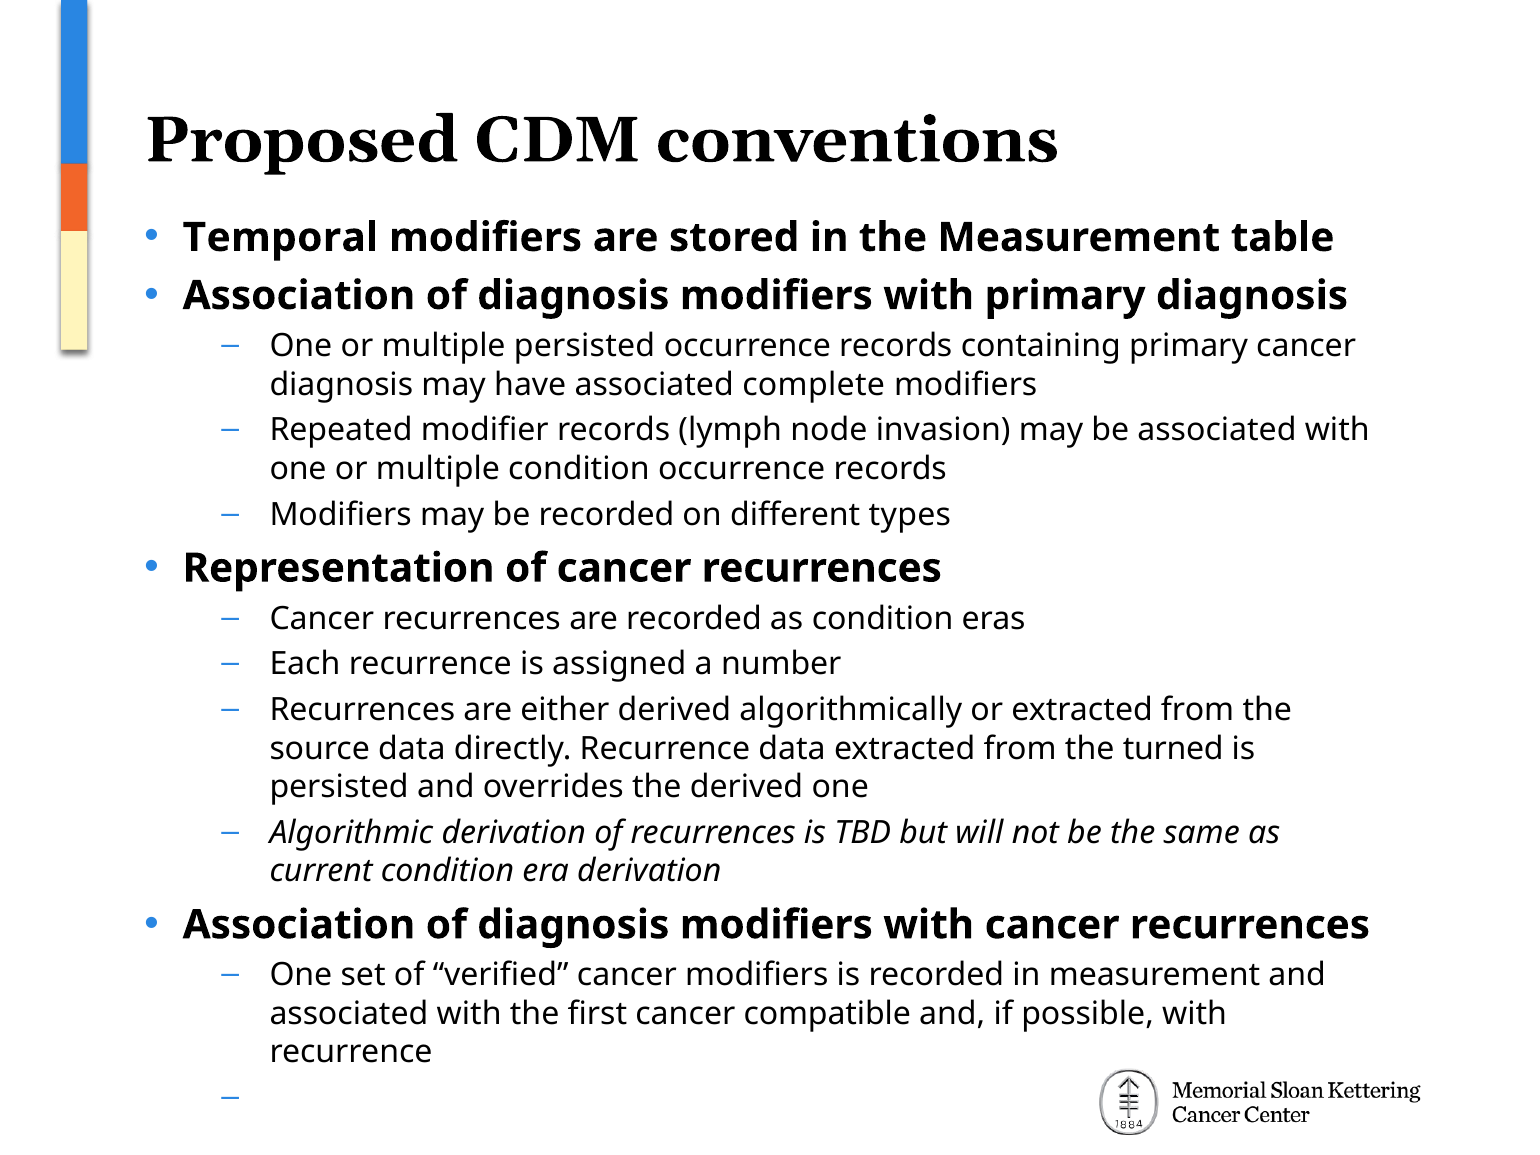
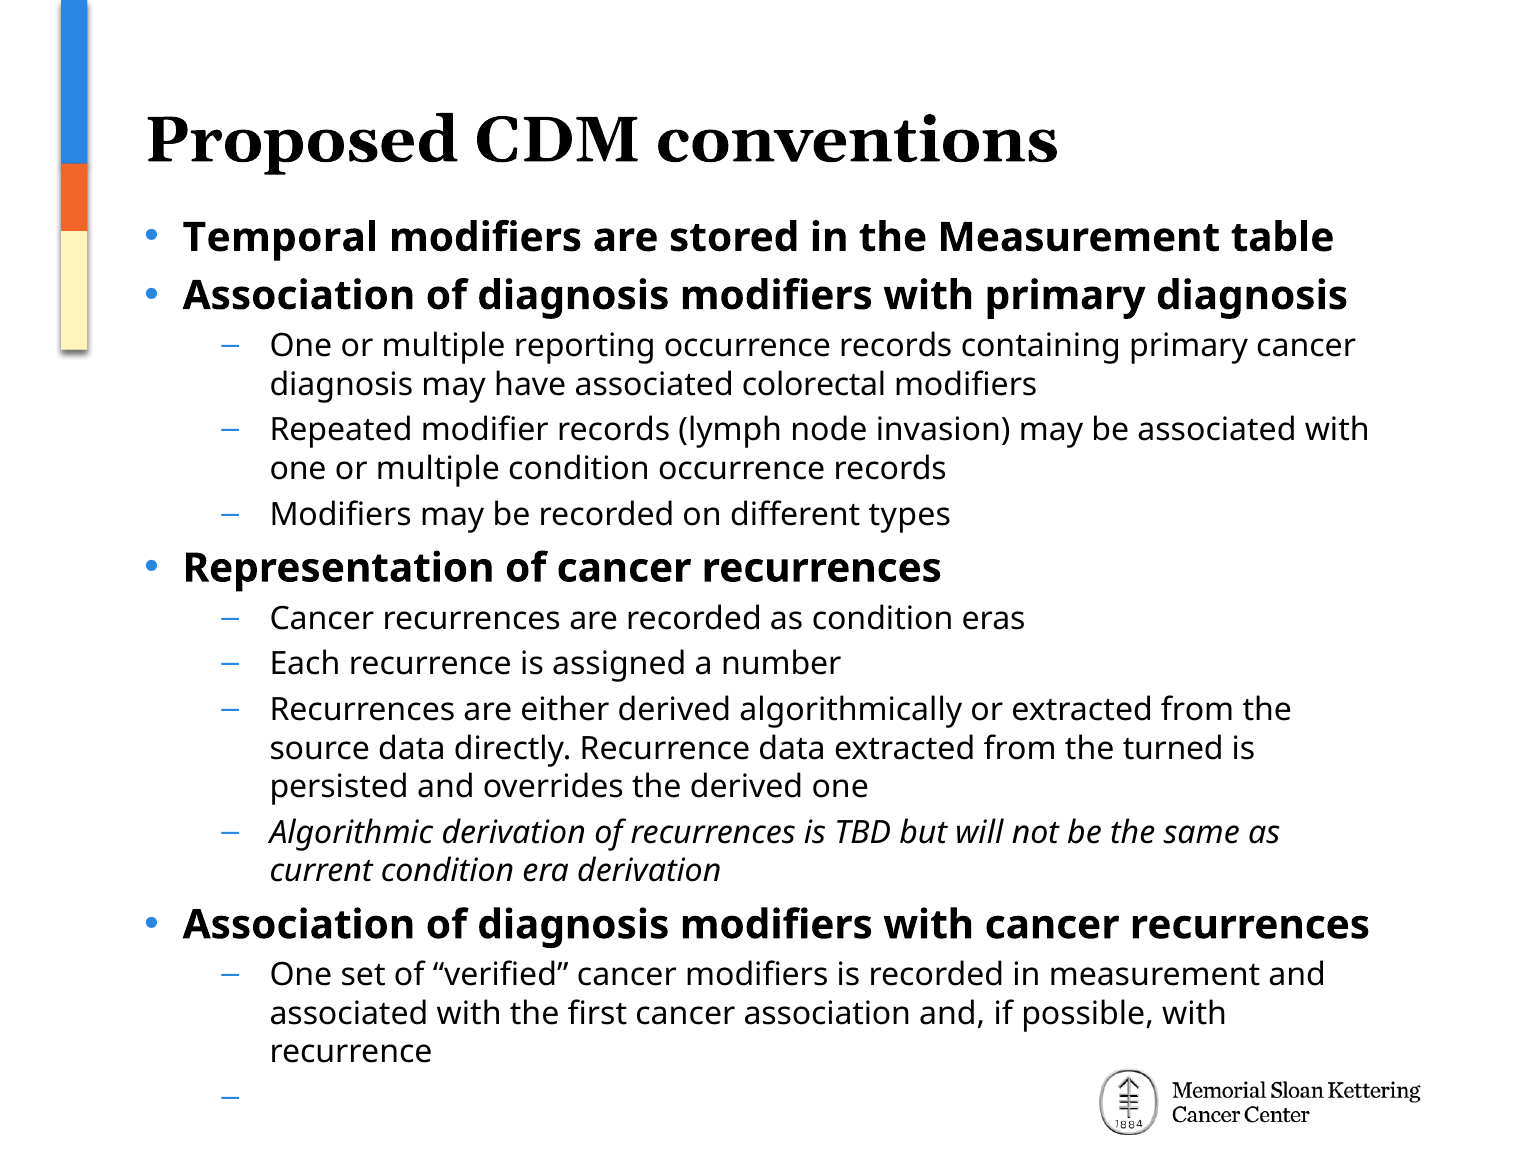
multiple persisted: persisted -> reporting (585, 346)
complete: complete -> colorectal (814, 384)
cancer compatible: compatible -> association (827, 1014)
